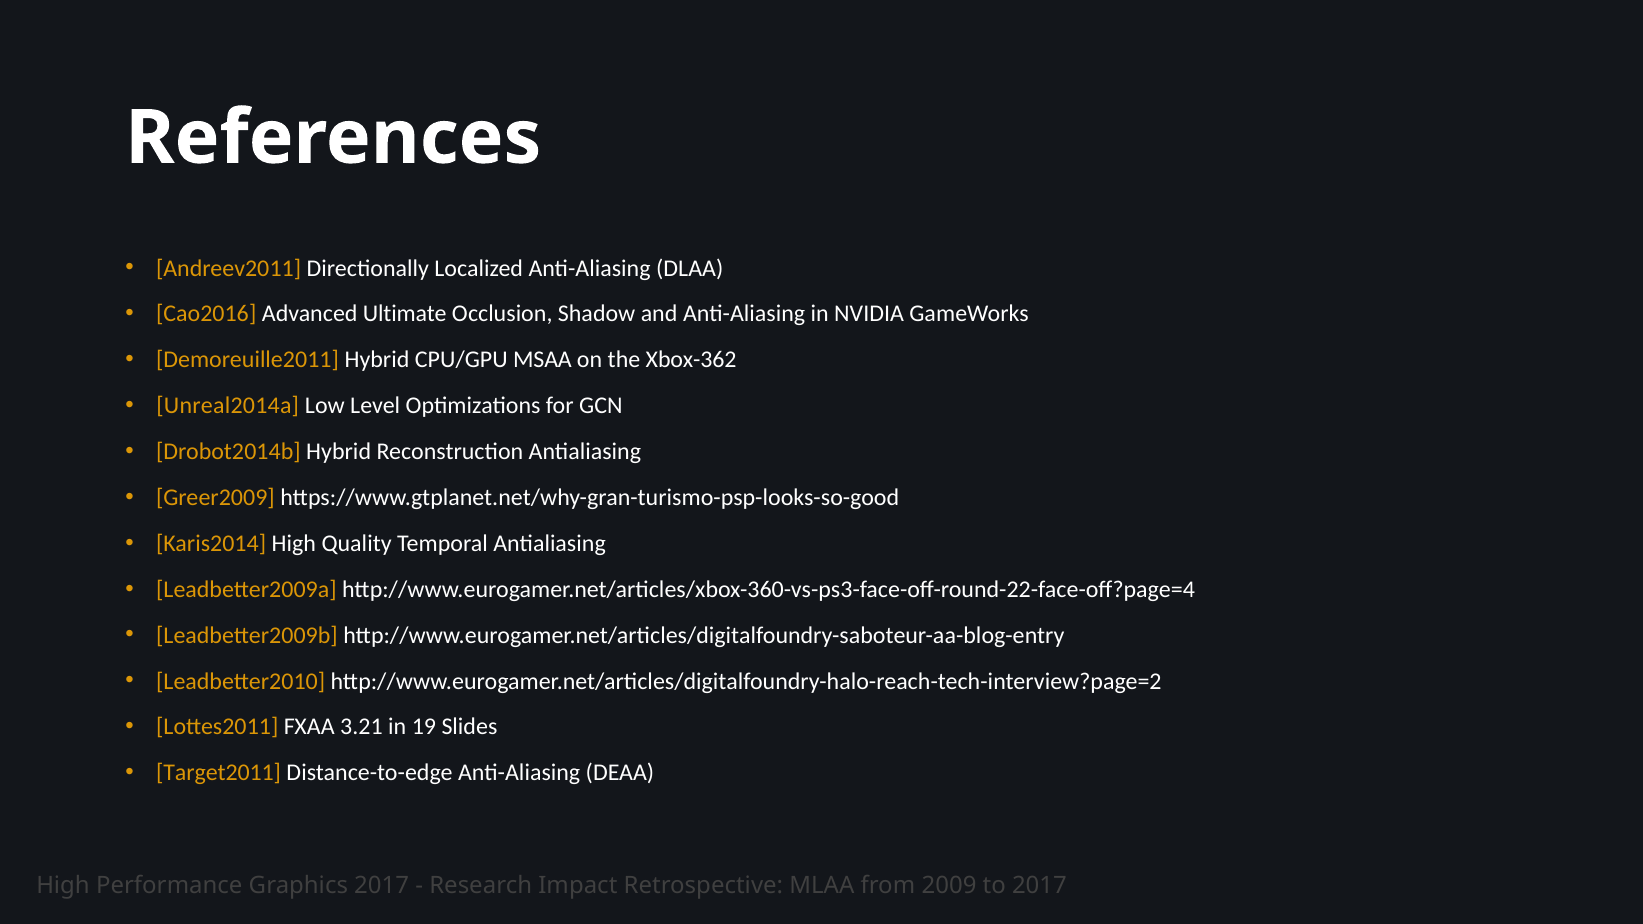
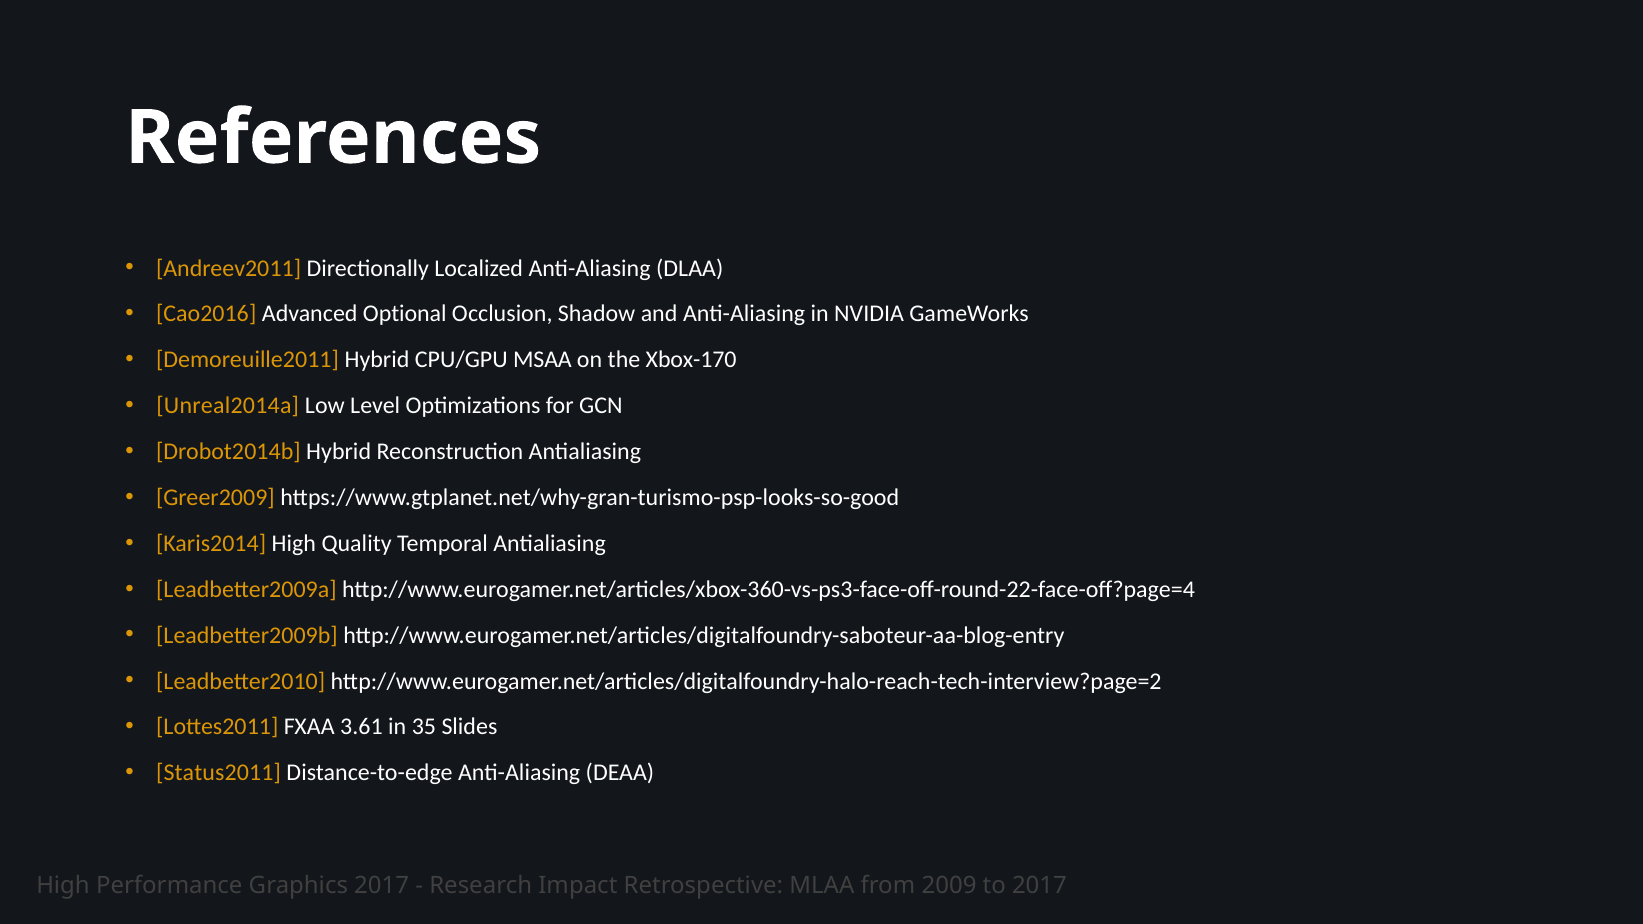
Ultimate: Ultimate -> Optional (405, 314)
Xbox-362: Xbox-362 -> Xbox-170 (691, 360)
3.21: 3.21 -> 3.61 (361, 727)
19: 19 -> 35 (424, 727)
Target2011: Target2011 -> Status2011 (218, 773)
